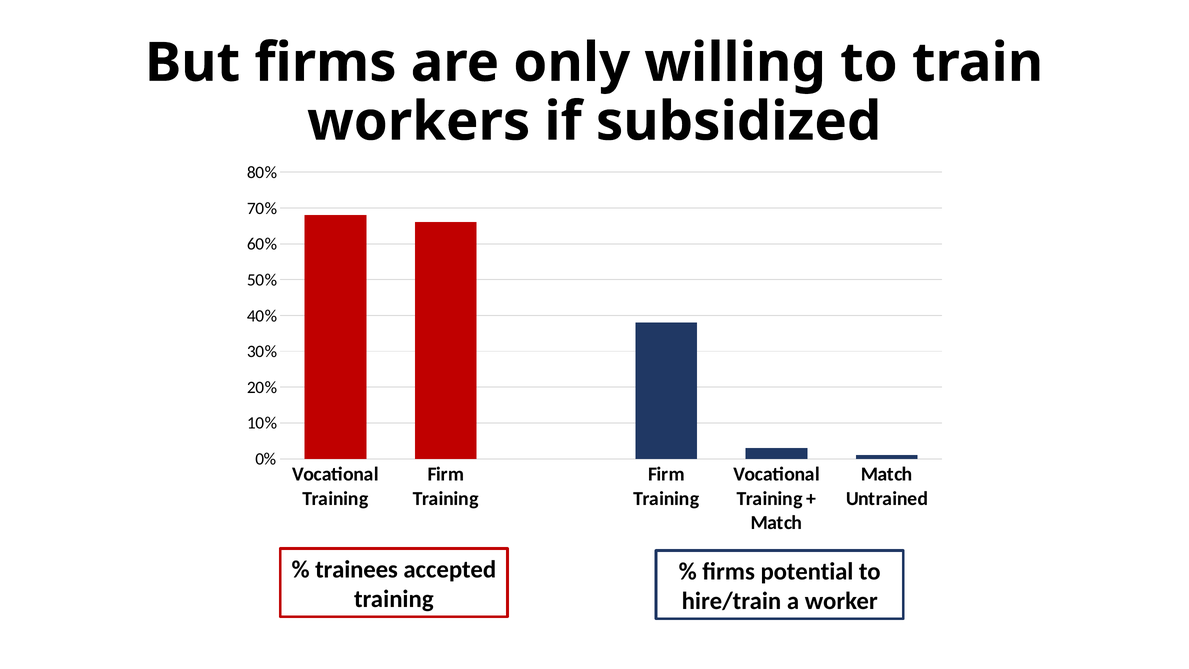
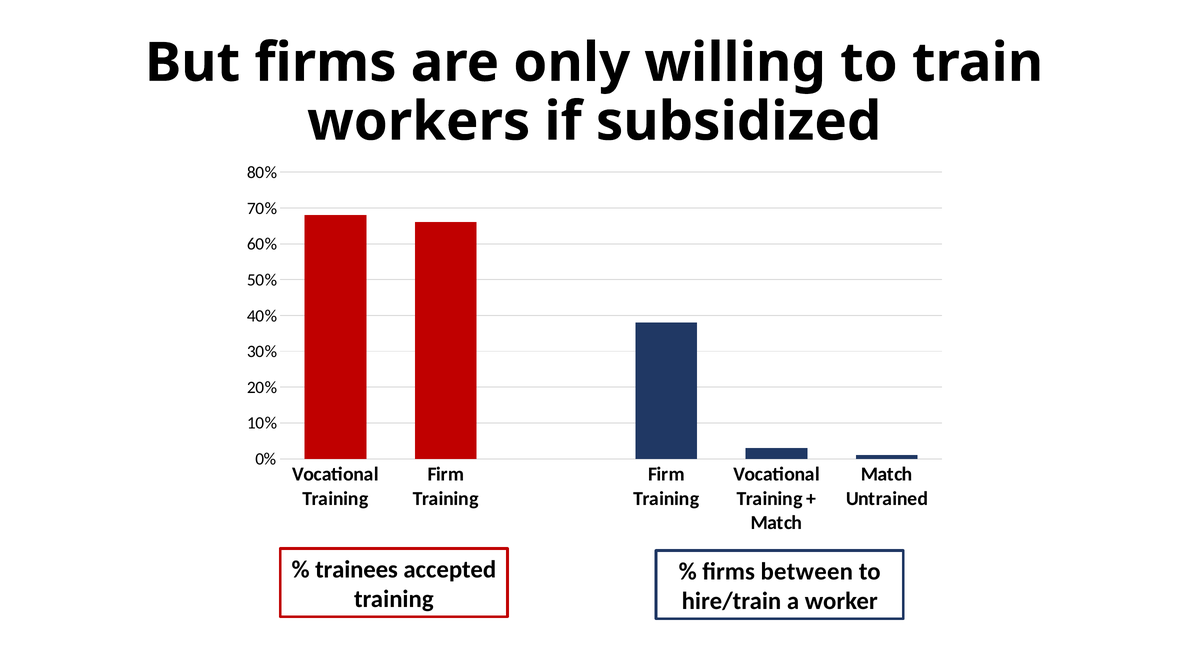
potential: potential -> between (807, 571)
